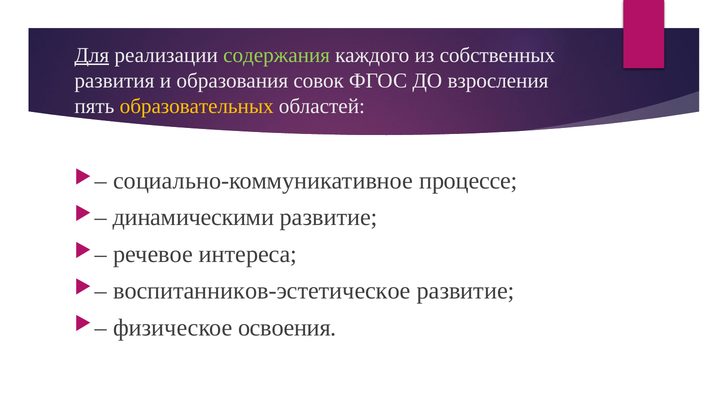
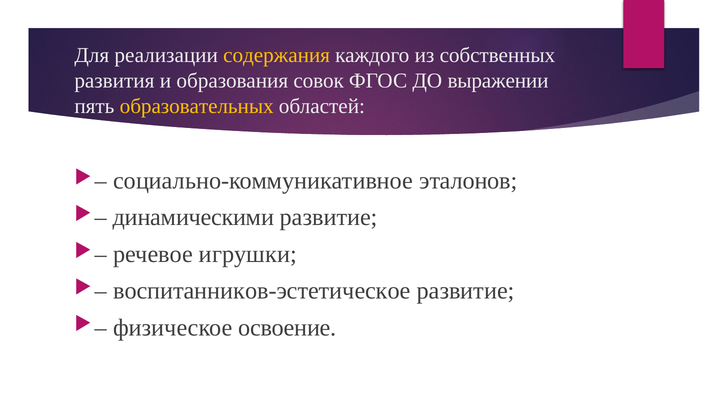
Для underline: present -> none (92, 55)
содержания colour: light green -> yellow (277, 55)
взросления: взросления -> выражении (498, 81)
процессе: процессе -> эталонов (468, 181)
интереса: интереса -> игрушки (248, 254)
освоения: освоения -> освоение (287, 328)
